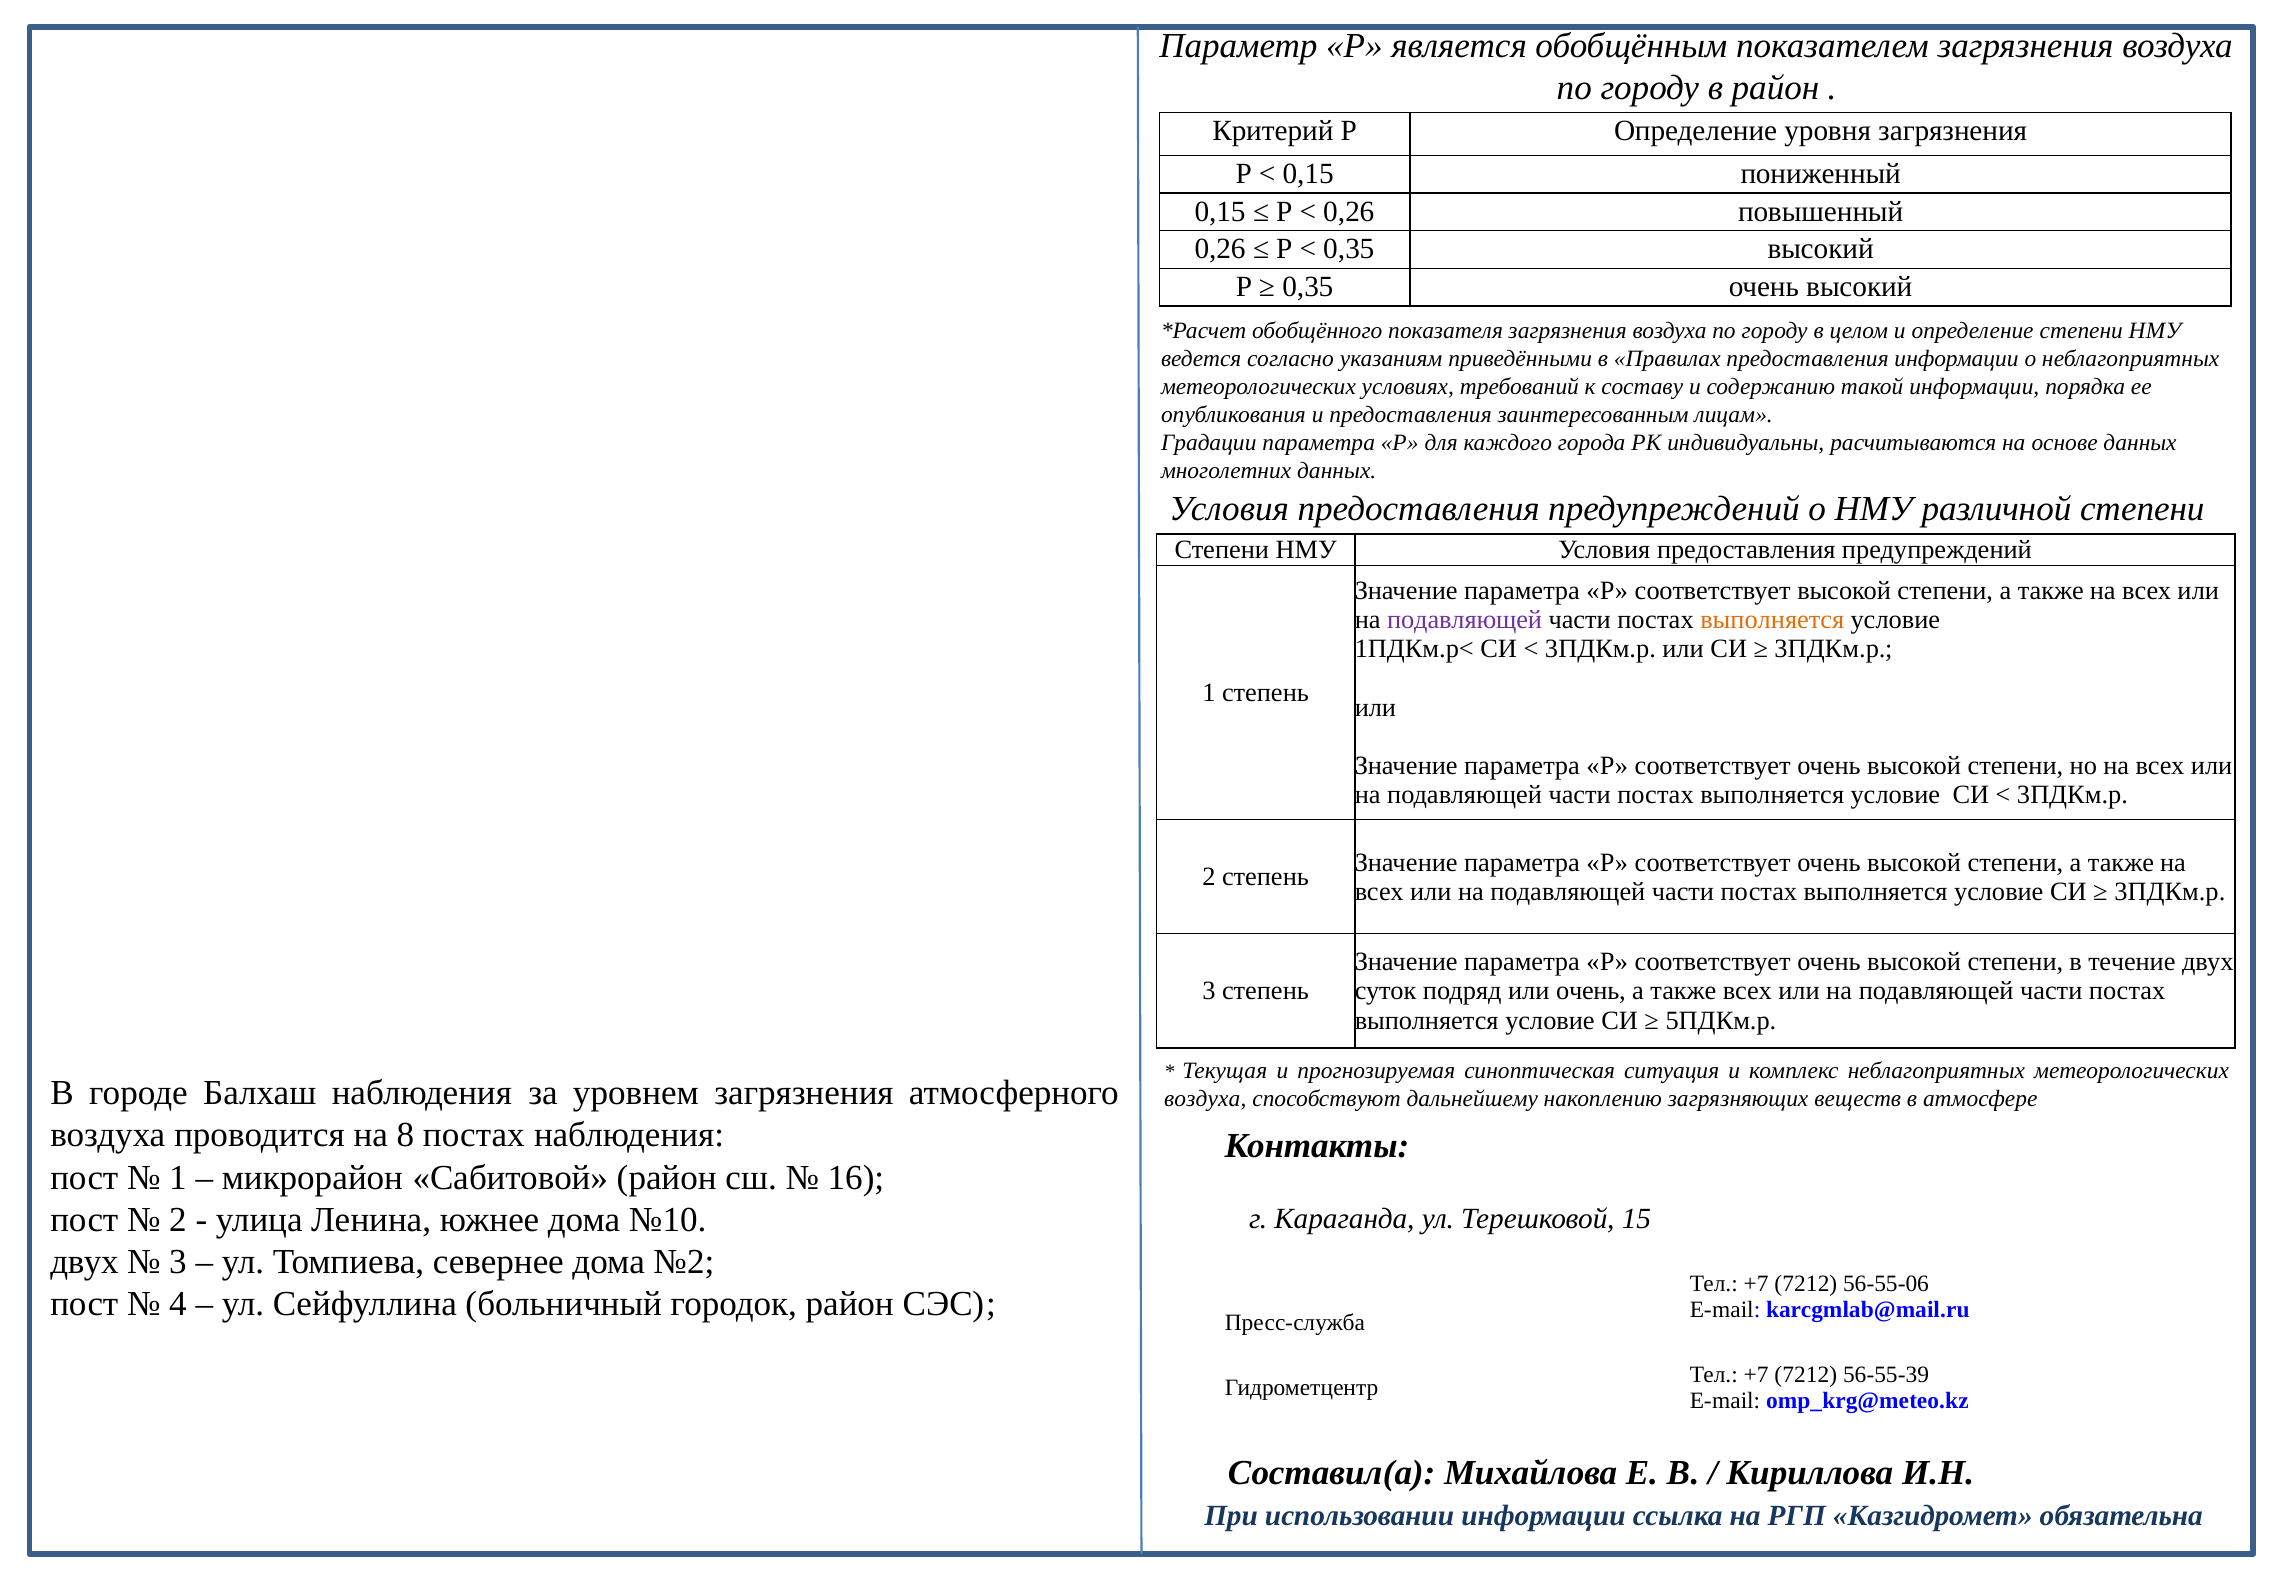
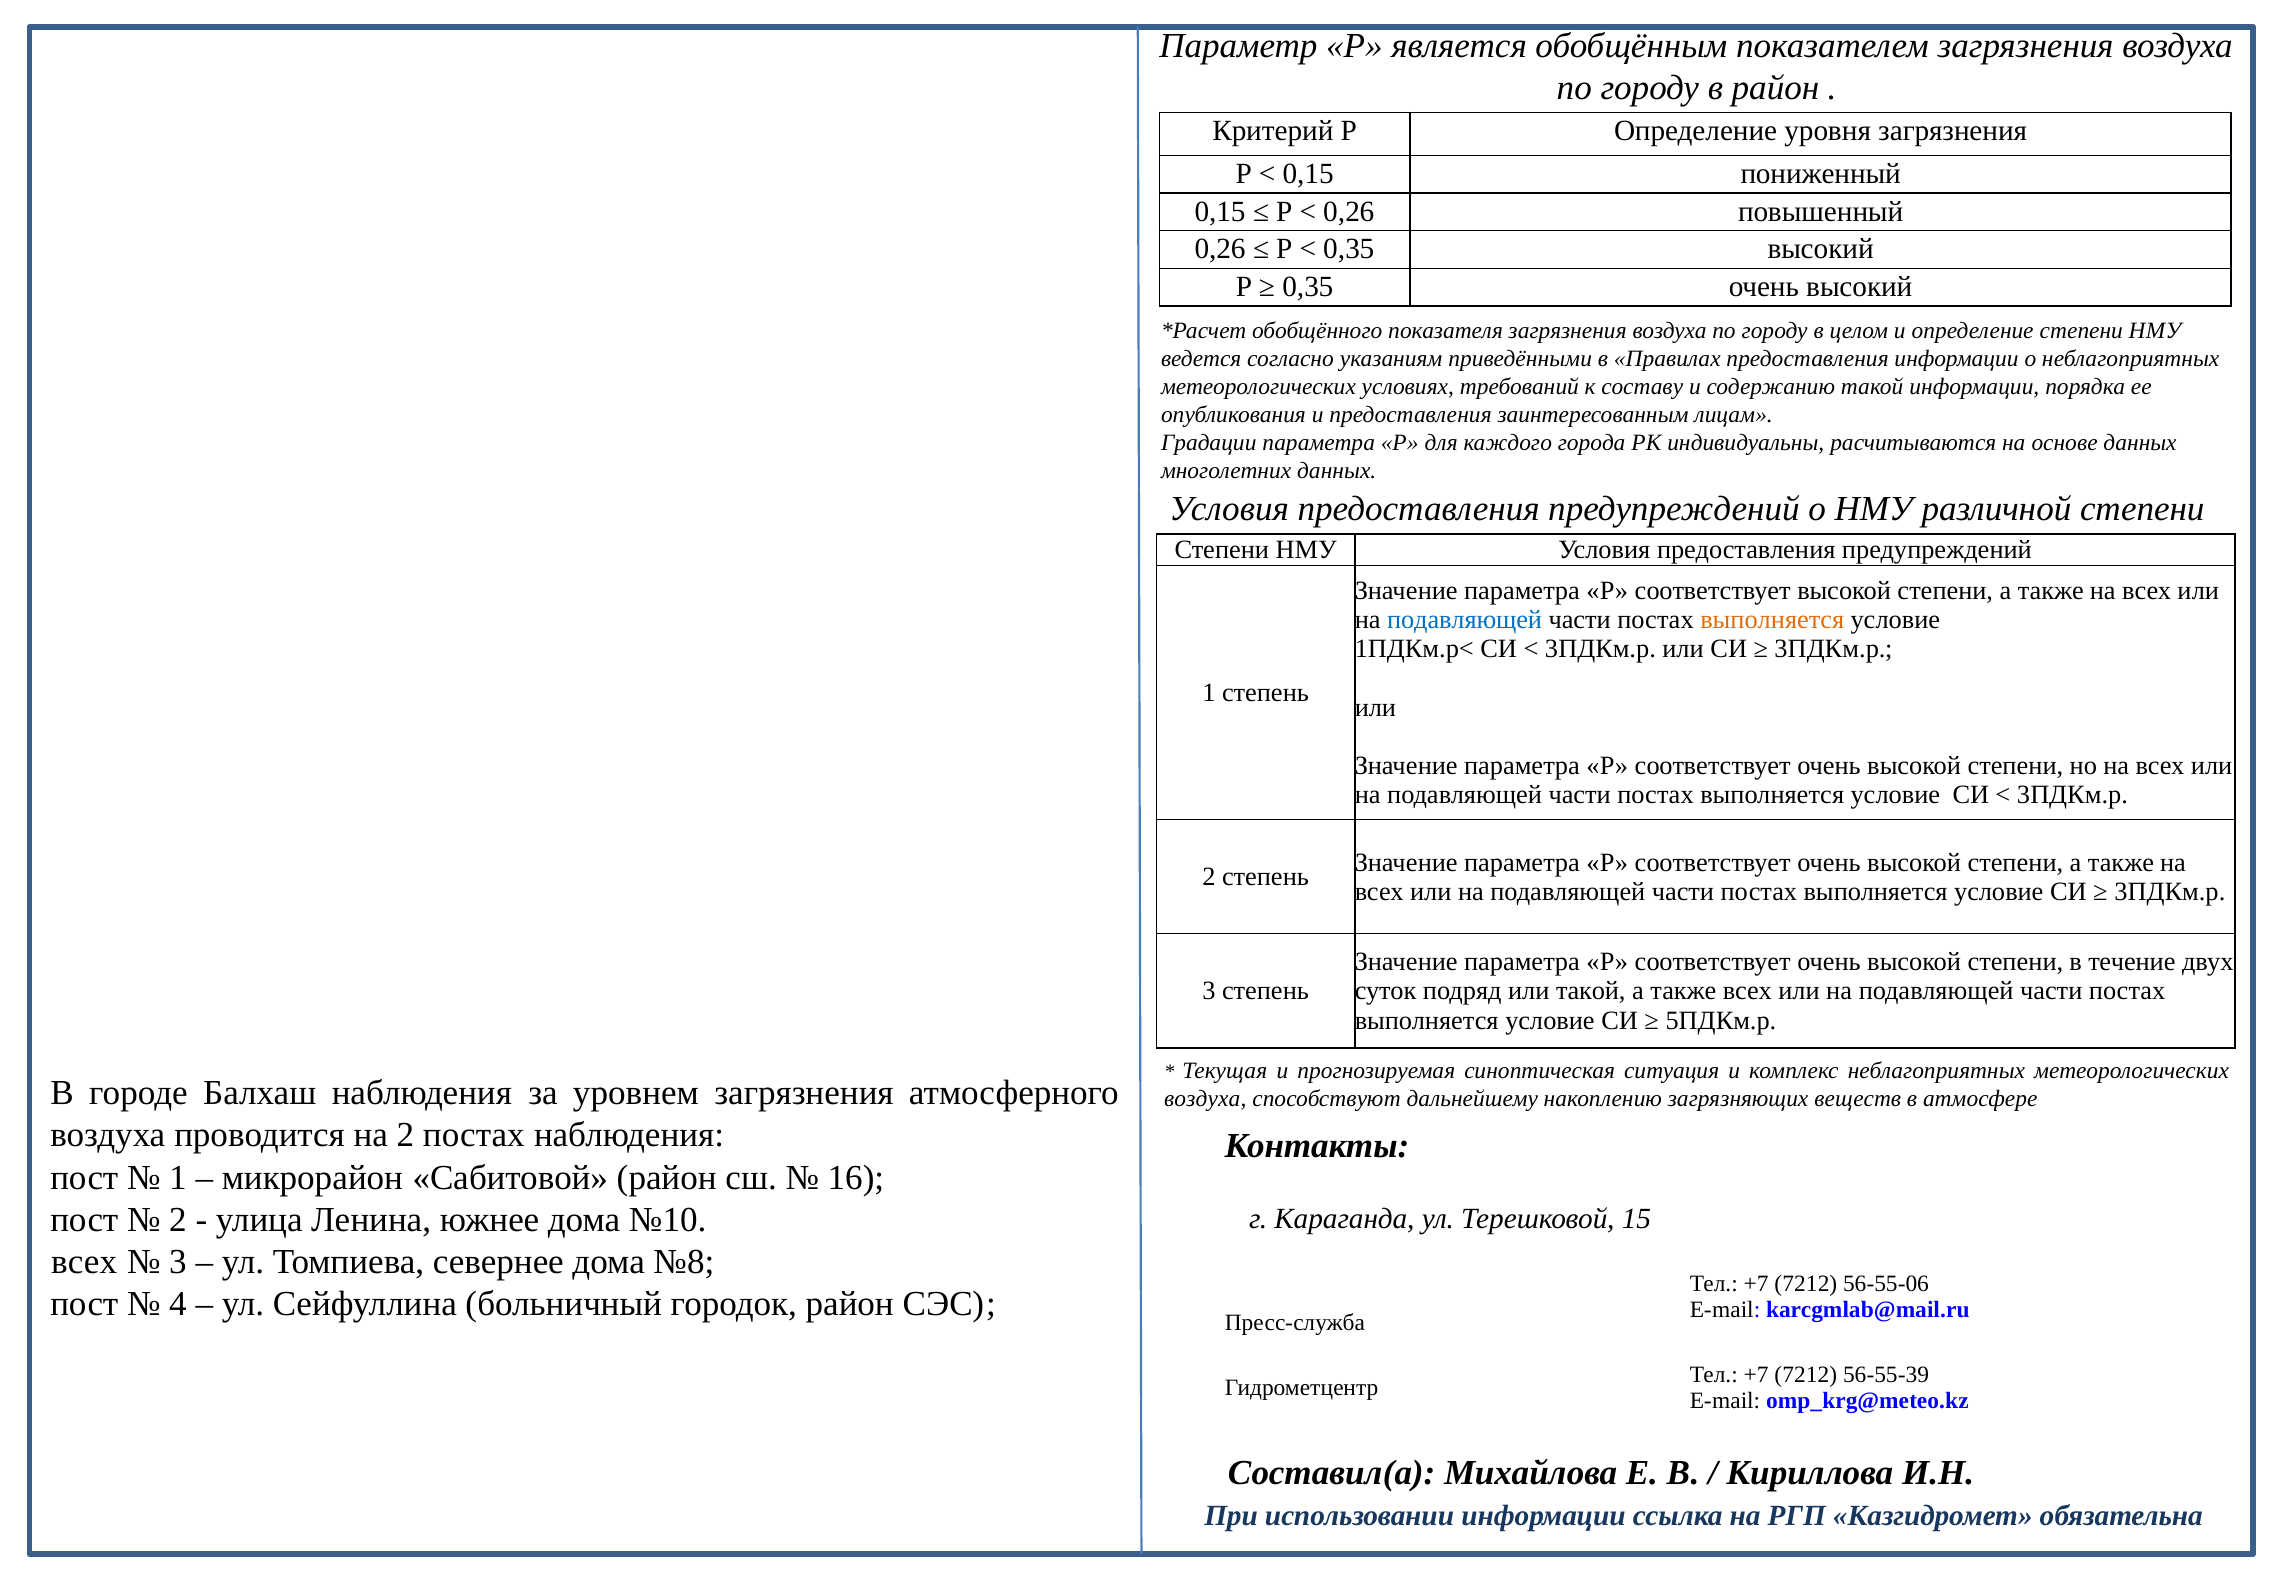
подавляющей colour: purple -> blue (1465, 620)
или очень: очень -> такой (1591, 991)
на 8: 8 -> 2 (405, 1135)
двух: двух -> всех (84, 1261)
№2: №2 -> №8 (684, 1261)
